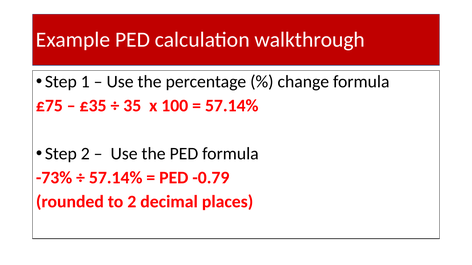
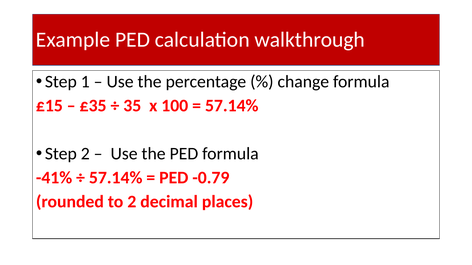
£75: £75 -> £15 (49, 106)
-73%: -73% -> -41% (54, 178)
